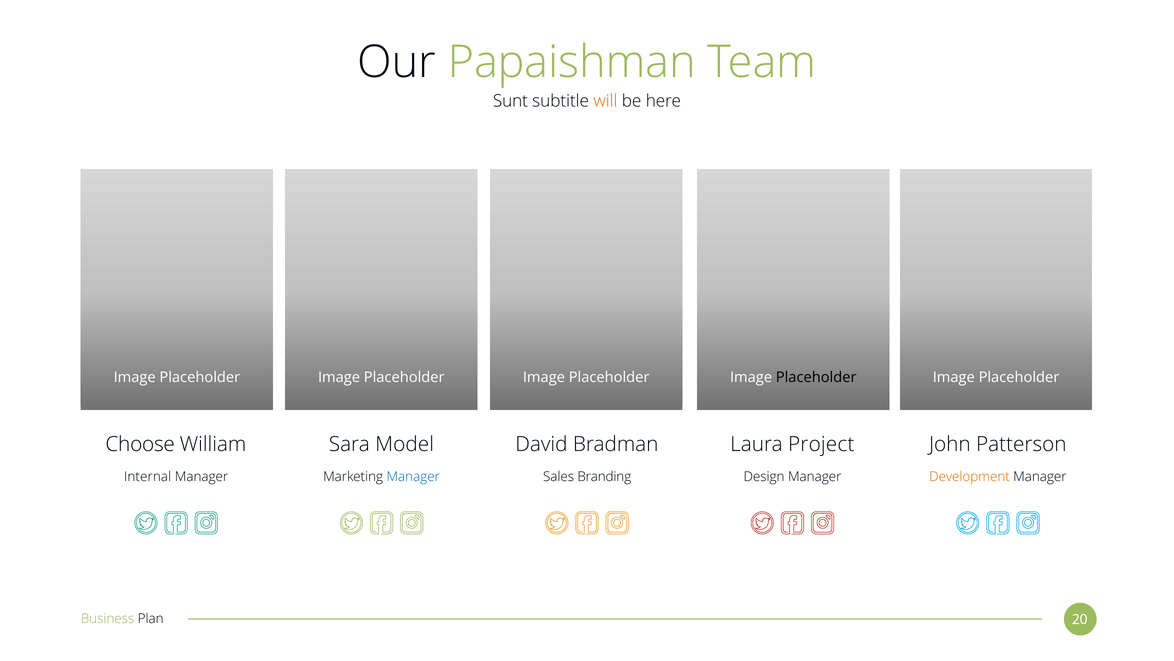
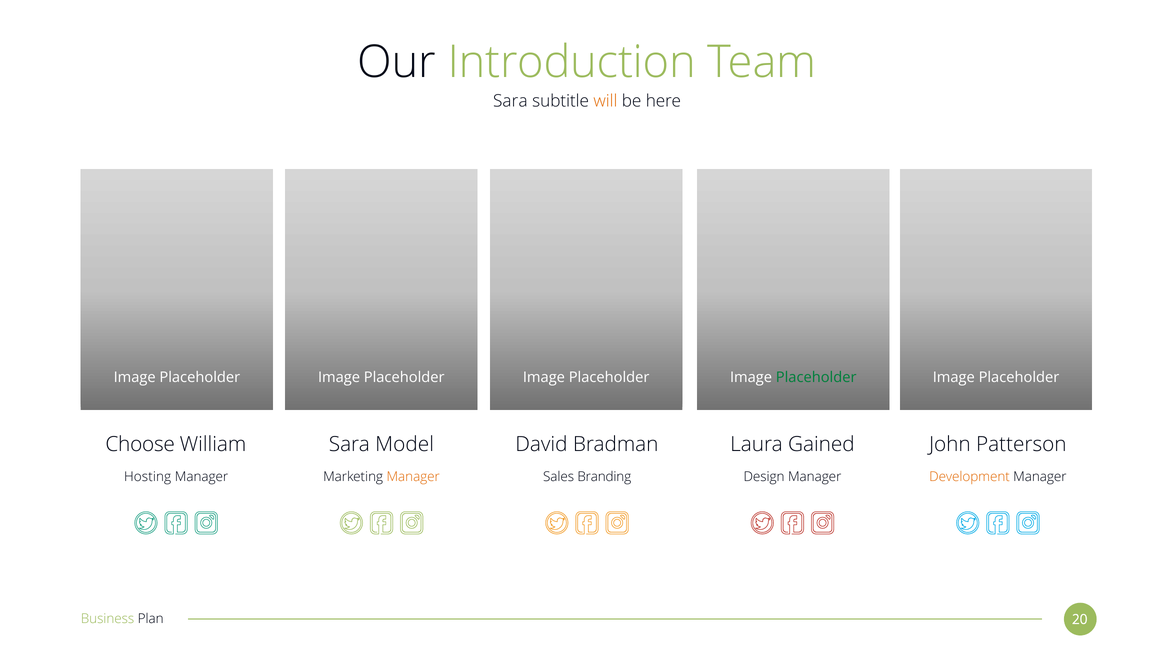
Papaishman: Papaishman -> Introduction (572, 62)
Sunt: Sunt -> Sara (510, 101)
Placeholder colour: black -> green (816, 377)
Project: Project -> Gained (821, 444)
Internal: Internal -> Hosting (148, 476)
Manager colour: blue -> orange (413, 476)
